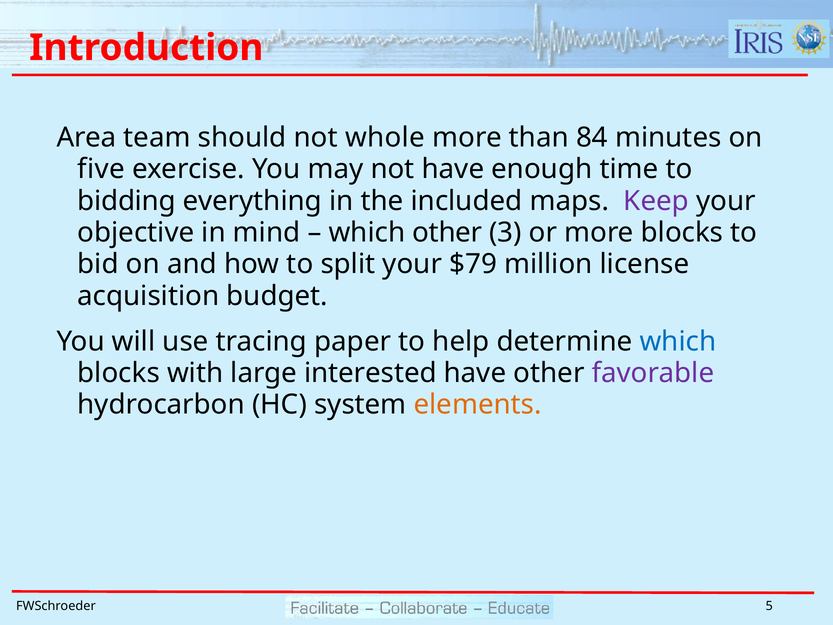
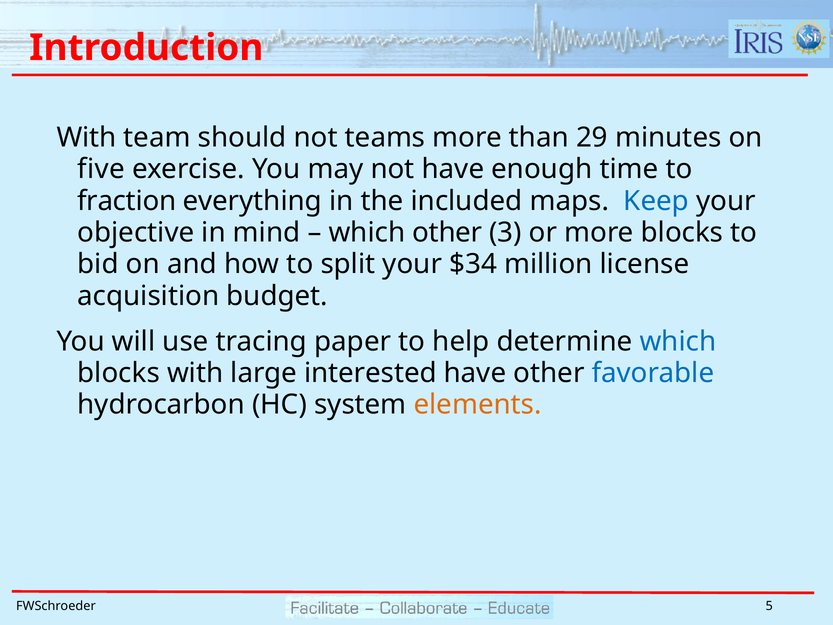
Area: Area -> With (86, 137)
whole: whole -> teams (385, 137)
84: 84 -> 29 (592, 137)
bidding: bidding -> fraction (127, 201)
Keep colour: purple -> blue (656, 201)
$79: $79 -> $34 (473, 264)
favorable colour: purple -> blue (653, 373)
